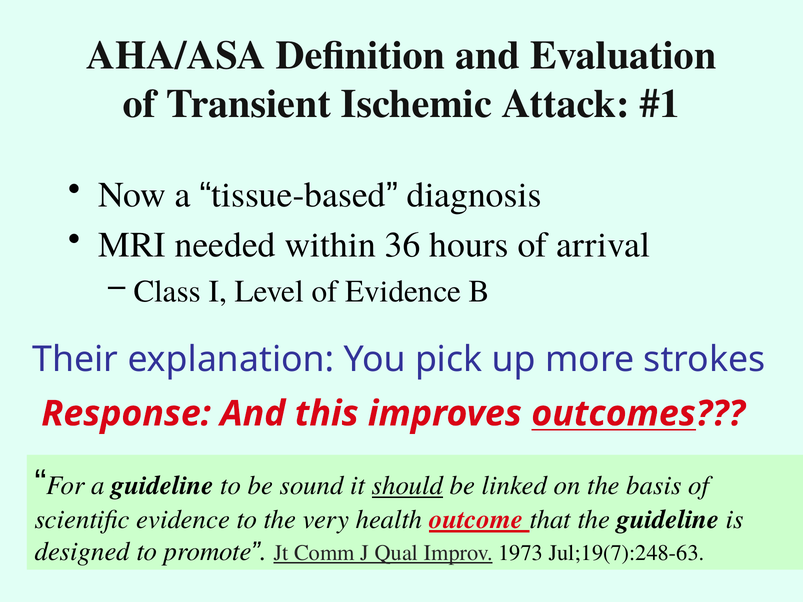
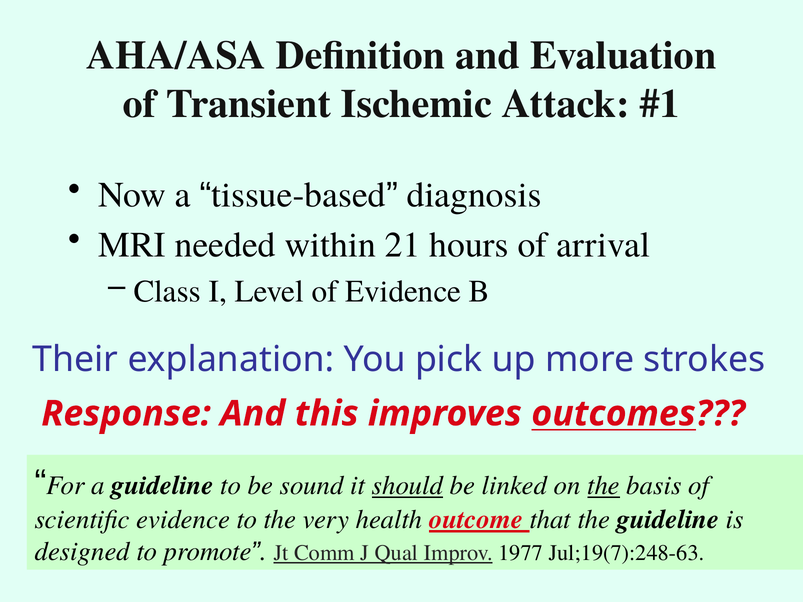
36: 36 -> 21 (403, 245)
the underline: none -> present (604, 486)
1973: 1973 -> 1977 (521, 553)
